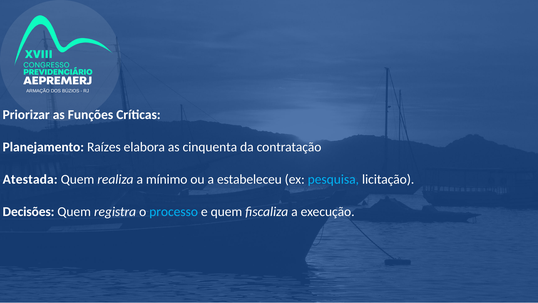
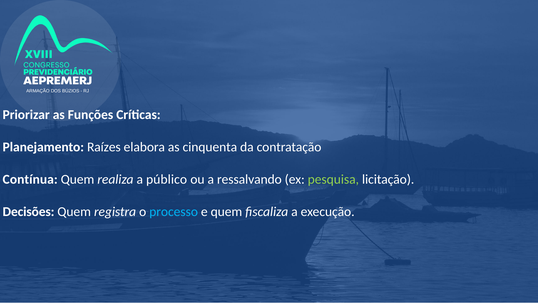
Atestada: Atestada -> Contínua (30, 179)
mínimo: mínimo -> público (167, 179)
estabeleceu: estabeleceu -> ressalvando (249, 179)
pesquisa colour: light blue -> light green (333, 179)
